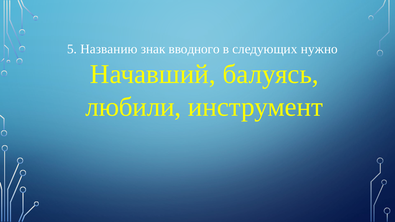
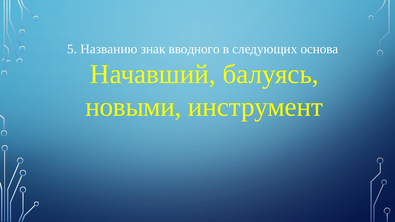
нужно: нужно -> основа (319, 49)
любили: любили -> новыми (133, 107)
